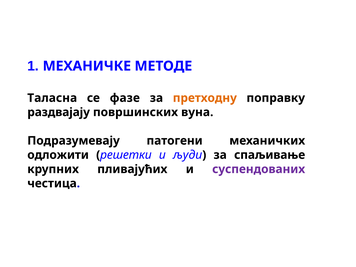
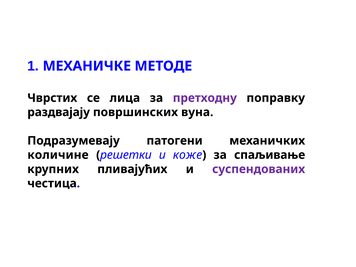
Таласна: Таласна -> Чврстих (52, 98)
фазе: фазе -> лица (125, 98)
претходну colour: orange -> purple (205, 98)
одложити: одложити -> количине (58, 155)
људи: људи -> коже (188, 155)
